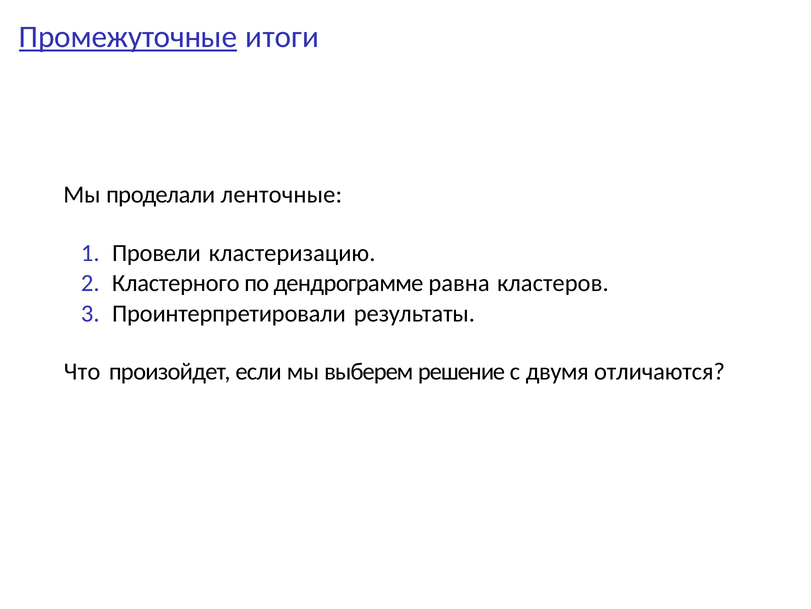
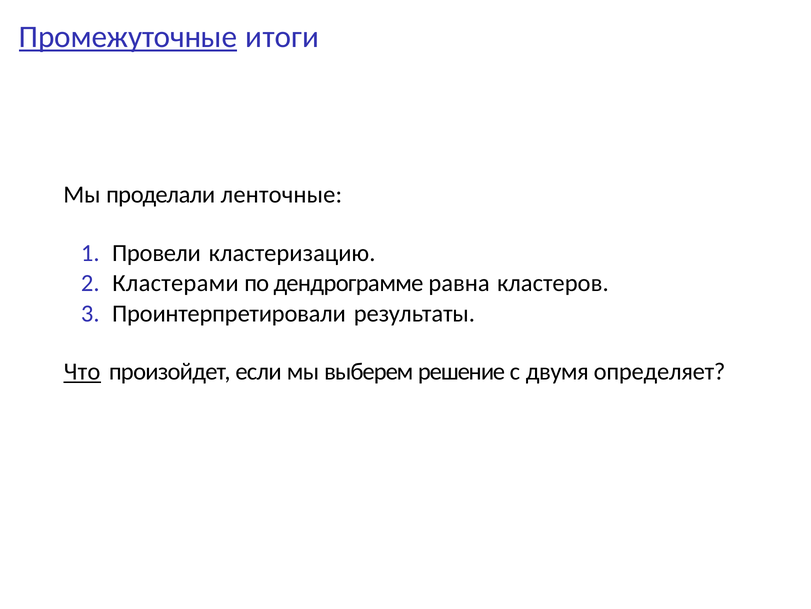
Кластерного: Кластерного -> Кластерами (176, 283)
Что underline: none -> present (82, 372)
отличаются: отличаются -> определяет (660, 372)
